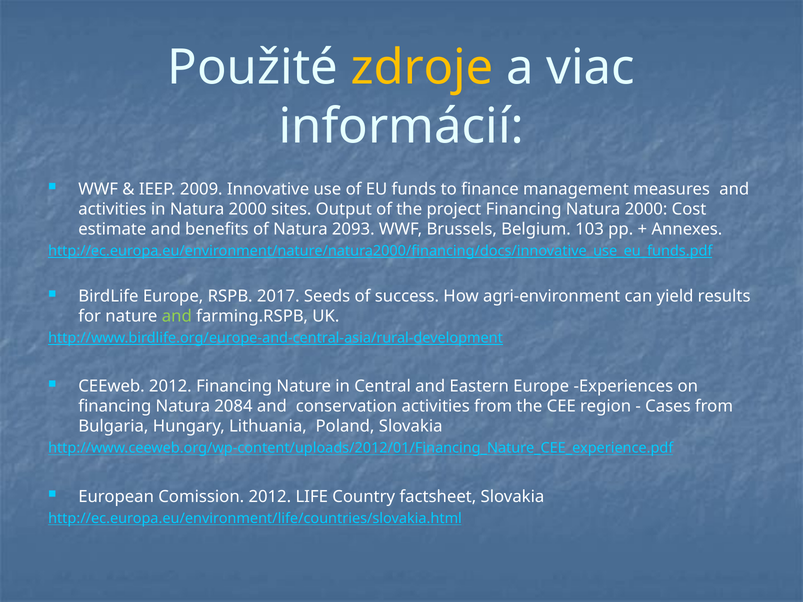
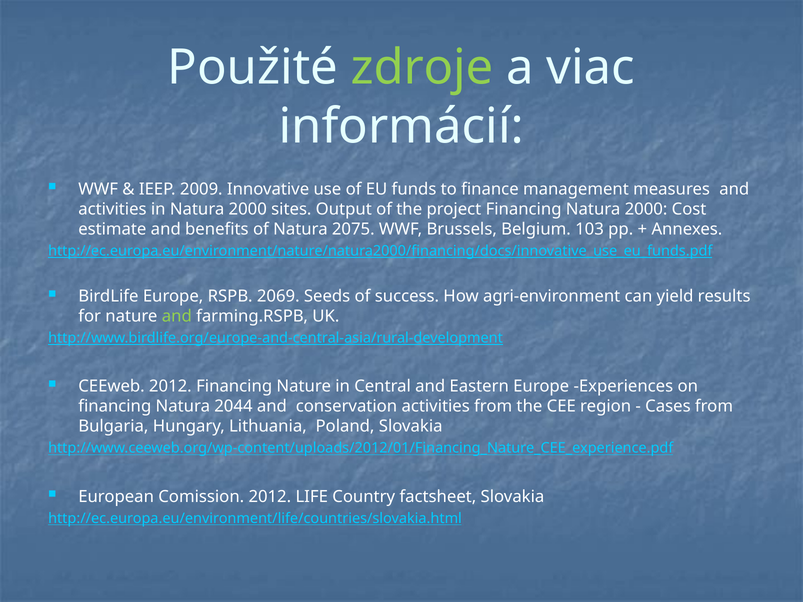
zdroje colour: yellow -> light green (422, 68)
2093: 2093 -> 2075 (353, 229)
2017: 2017 -> 2069 (278, 296)
2084: 2084 -> 2044 (233, 407)
